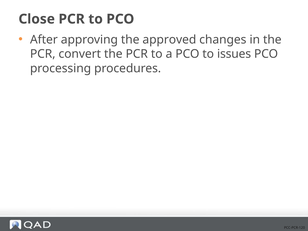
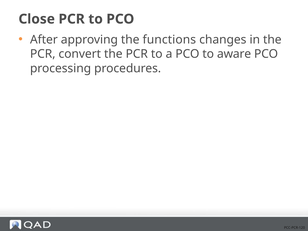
approved: approved -> functions (169, 40)
issues: issues -> aware (234, 54)
